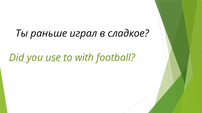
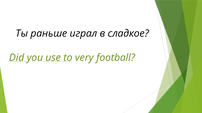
with: with -> very (84, 58)
